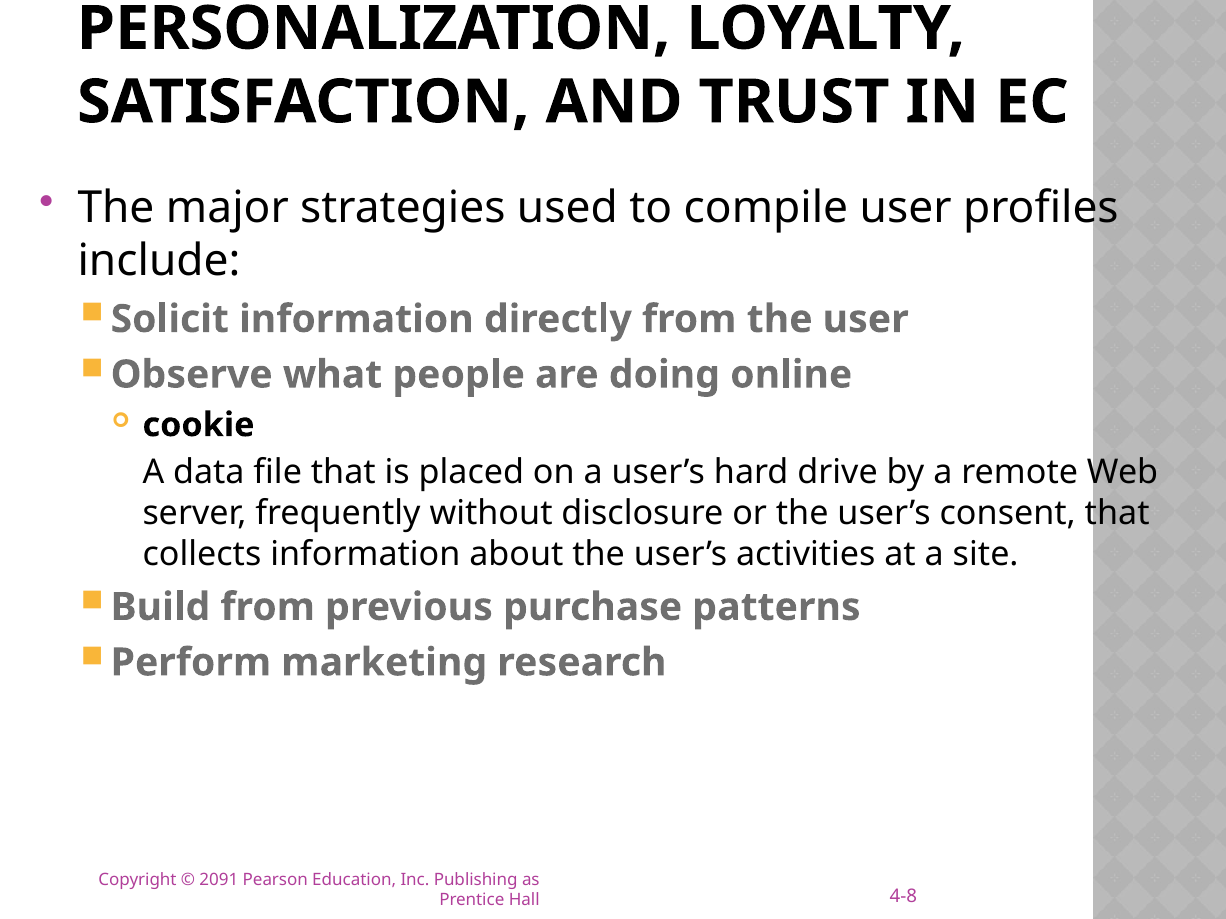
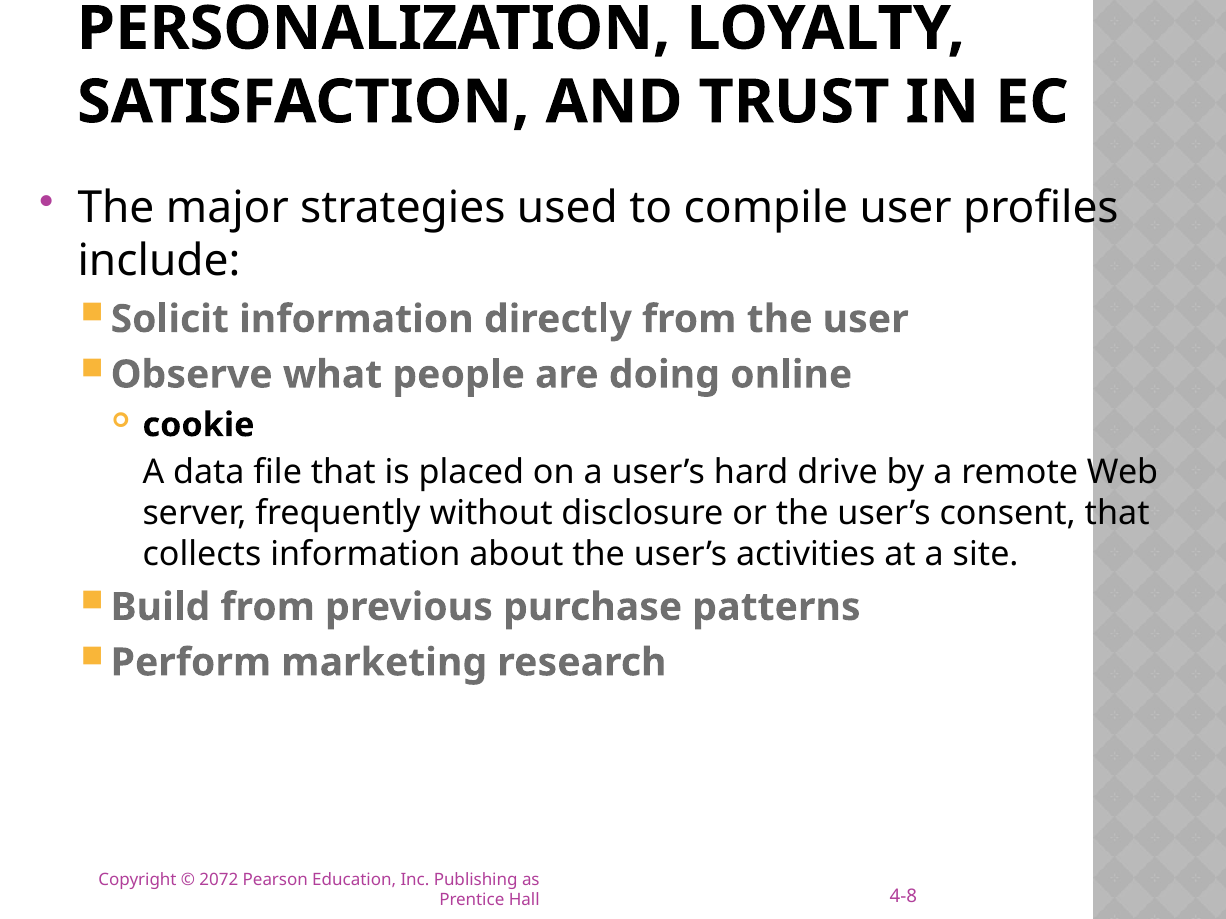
2091: 2091 -> 2072 (219, 880)
